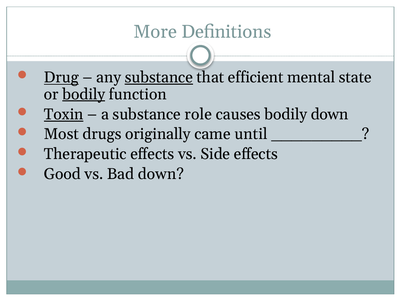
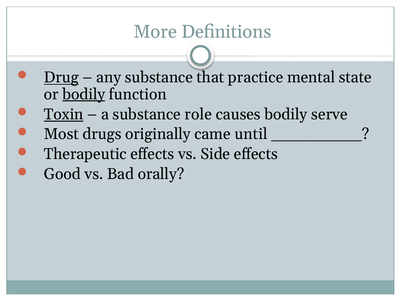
substance underline: present -> none (159, 77)
efficient: efficient -> practice (256, 77)
bodily down: down -> serve (329, 114)
Bad down: down -> orally (161, 174)
